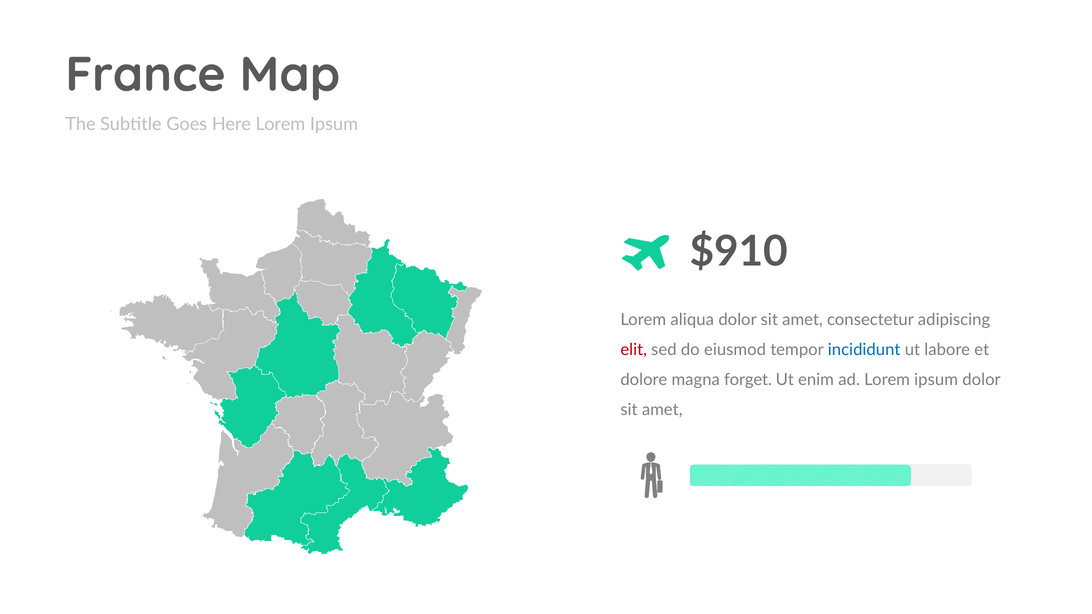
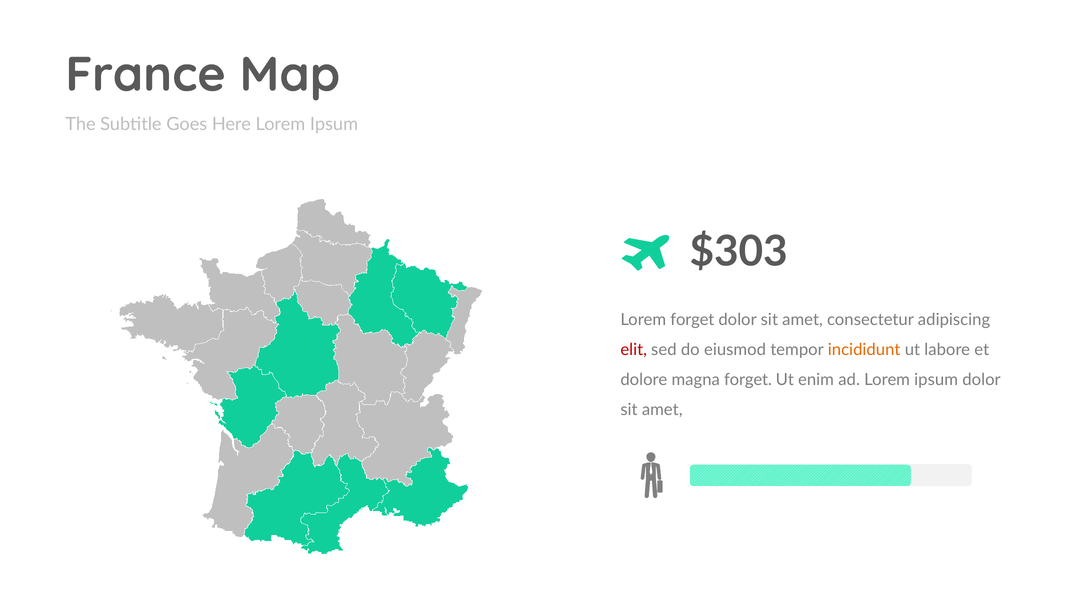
$910: $910 -> $303 (739, 252)
Lorem aliqua: aliqua -> forget (692, 320)
incididunt colour: blue -> orange (864, 350)
